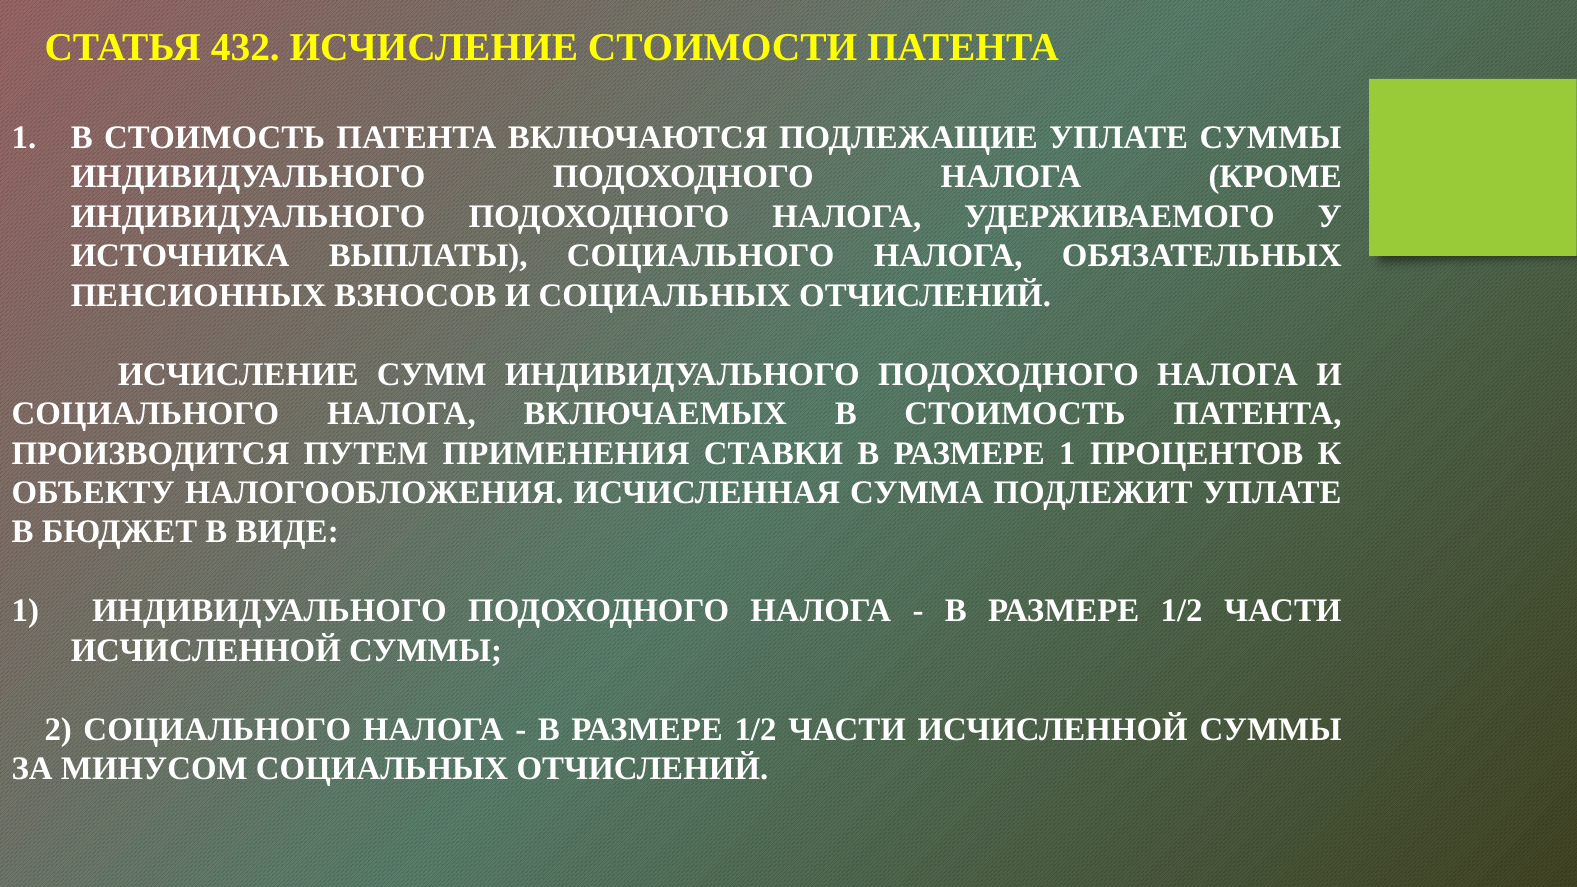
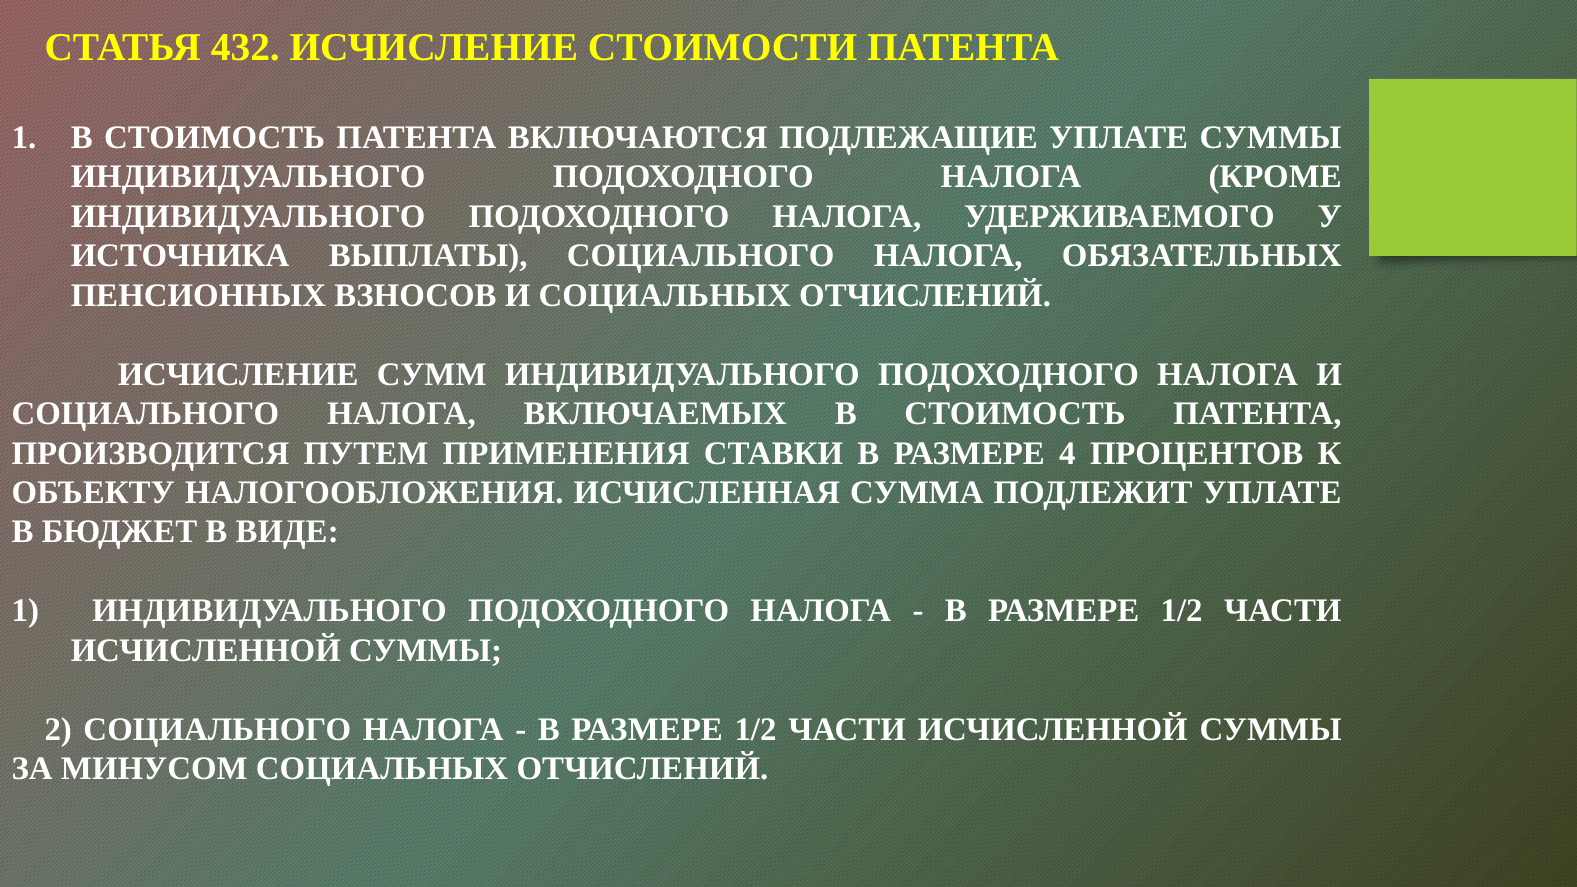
РАЗМЕРЕ 1: 1 -> 4 (1067, 453)
